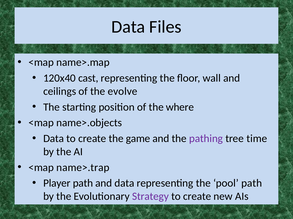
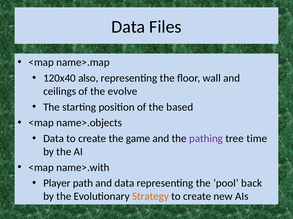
cast: cast -> also (88, 78)
where: where -> based (180, 107)
name>.trap: name>.trap -> name>.with (83, 168)
pool path: path -> back (252, 184)
Strategy colour: purple -> orange (150, 197)
